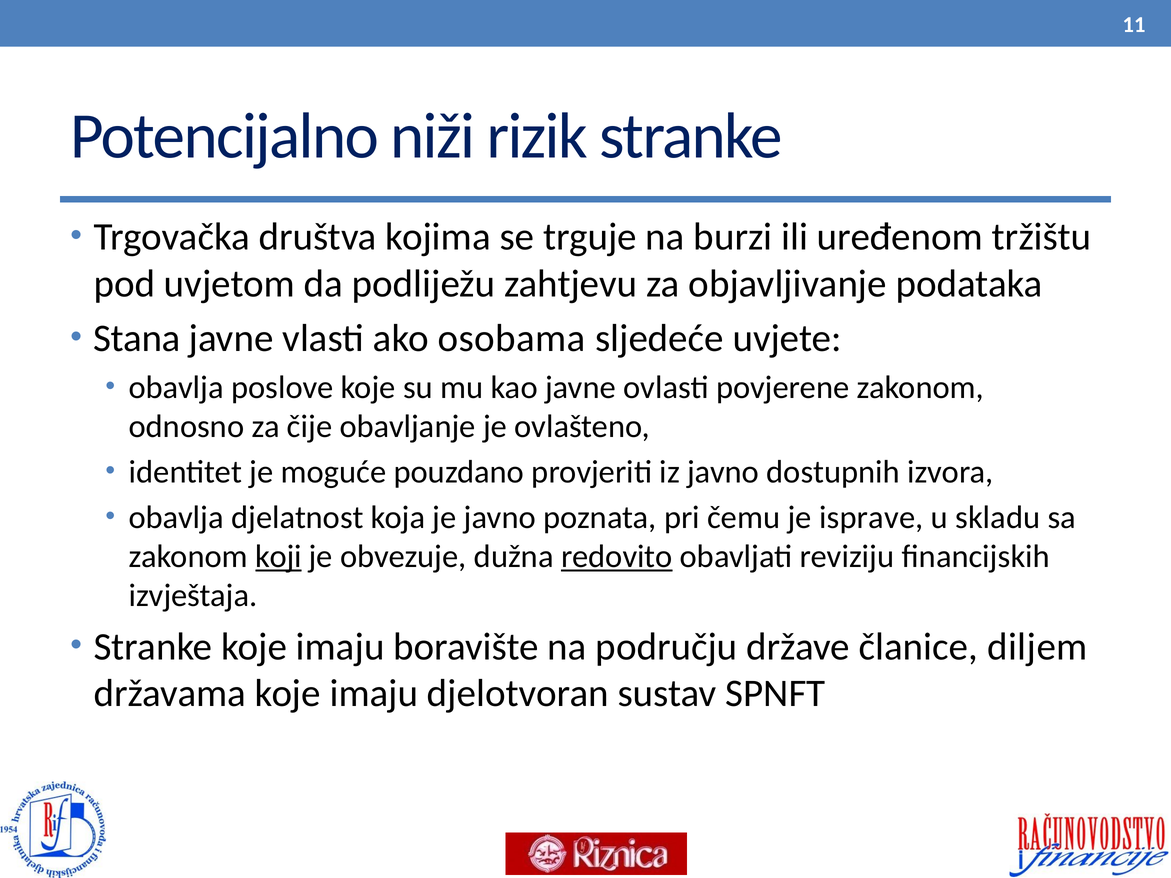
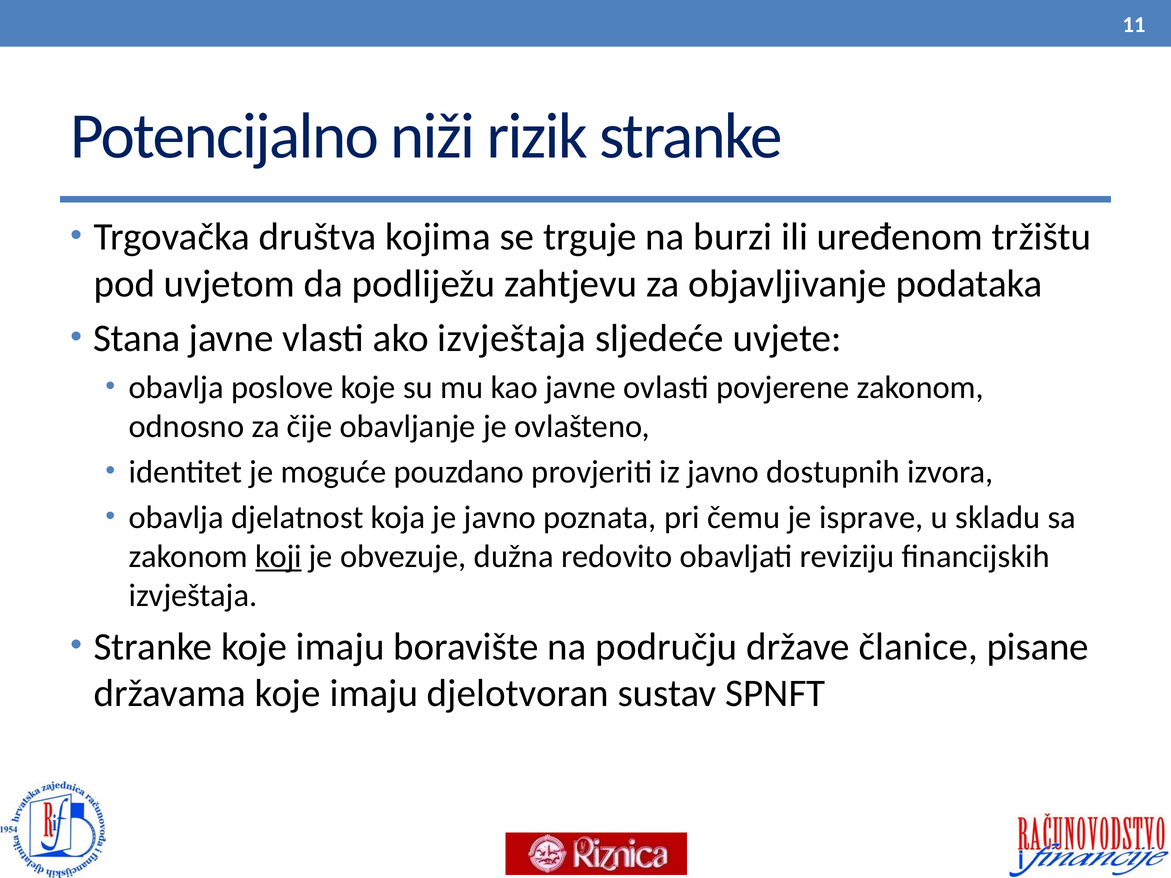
ako osobama: osobama -> izvještaja (512, 338)
redovito underline: present -> none (617, 557)
diljem: diljem -> pisane (1038, 647)
